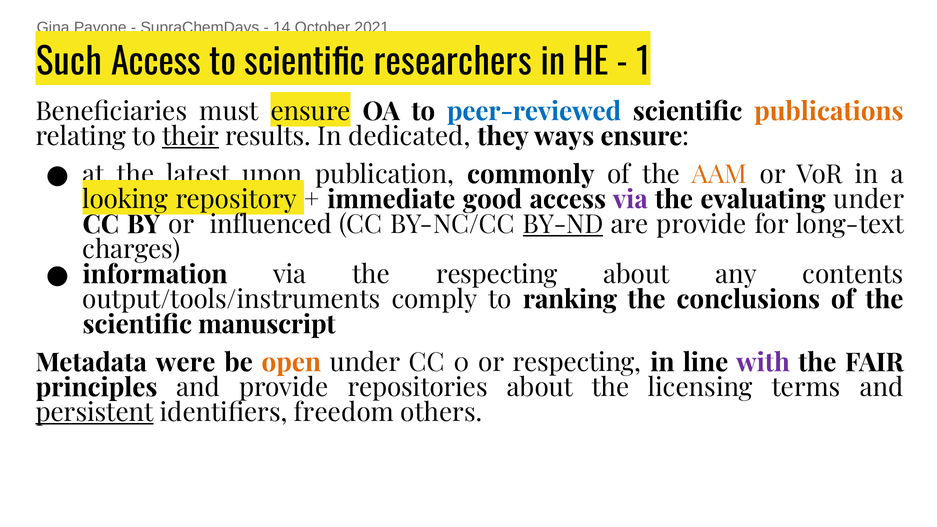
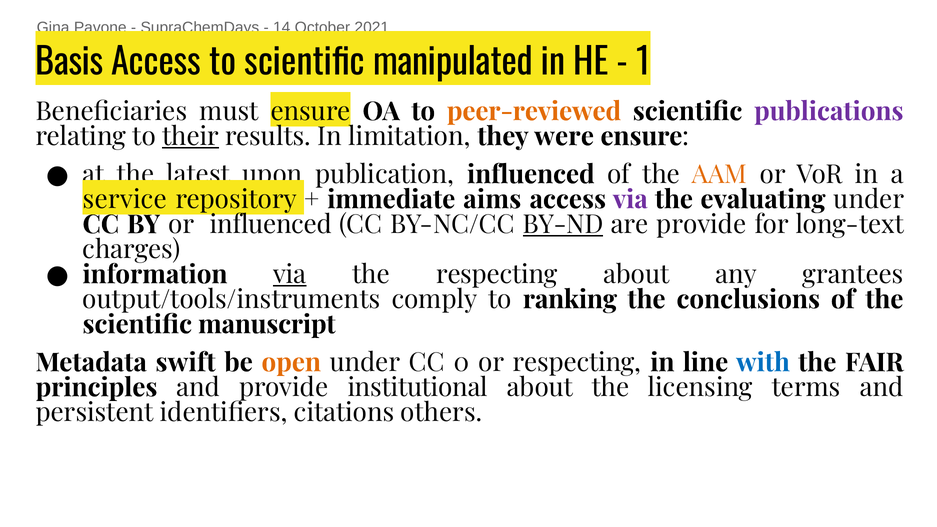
Such: Such -> Basis (69, 63)
researchers: researchers -> manipulated (453, 63)
peer-reviewed colour: blue -> orange (534, 112)
publications colour: orange -> purple (829, 112)
dedicated: dedicated -> limitation (409, 137)
ways: ways -> were (564, 137)
publication commonly: commonly -> influenced (531, 175)
looking: looking -> service (125, 200)
good: good -> aims (492, 200)
via underline: none -> present (290, 275)
contents: contents -> grantees (853, 275)
were: were -> swift (186, 363)
with colour: purple -> blue (763, 363)
repositories: repositories -> institutional (418, 388)
persistent underline: present -> none (95, 413)
freedom: freedom -> citations (344, 413)
